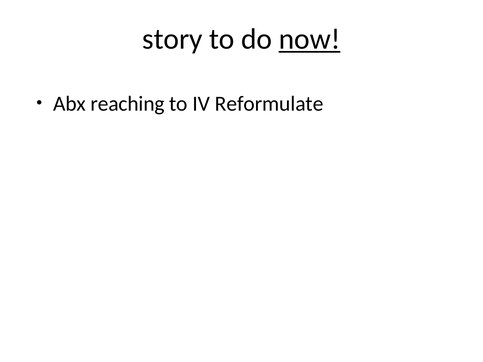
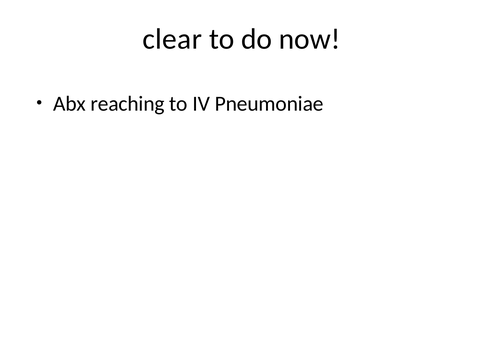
story: story -> clear (172, 39)
now underline: present -> none (310, 39)
Reformulate: Reformulate -> Pneumoniae (269, 104)
